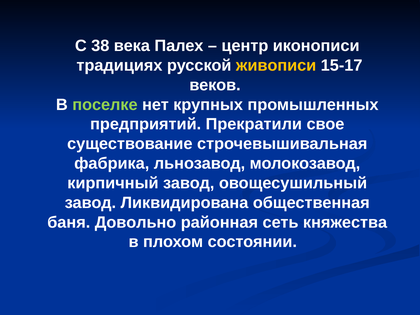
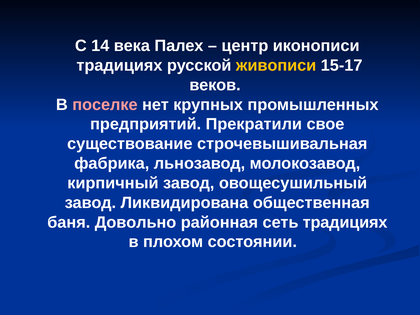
38: 38 -> 14 (100, 46)
поселке colour: light green -> pink (105, 105)
сеть княжества: княжества -> традициях (345, 222)
